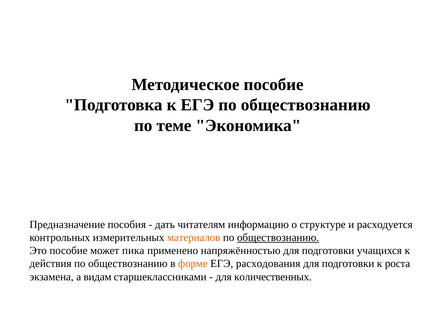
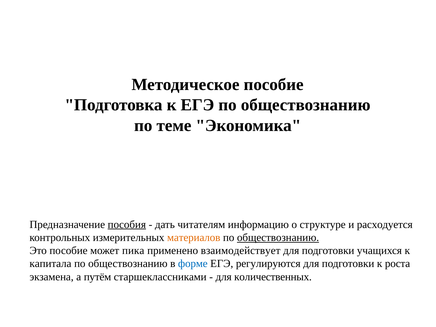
пособия underline: none -> present (127, 224)
напряжённостью: напряжённостью -> взаимодействует (241, 251)
действия: действия -> капитала (50, 264)
форме colour: orange -> blue (193, 264)
расходования: расходования -> регулируются (268, 264)
видам: видам -> путём (98, 277)
